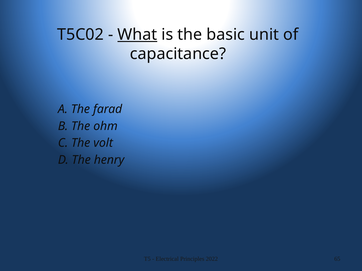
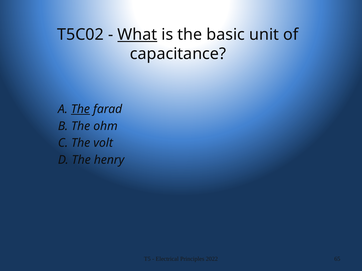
The underline: none -> present (80, 109)
